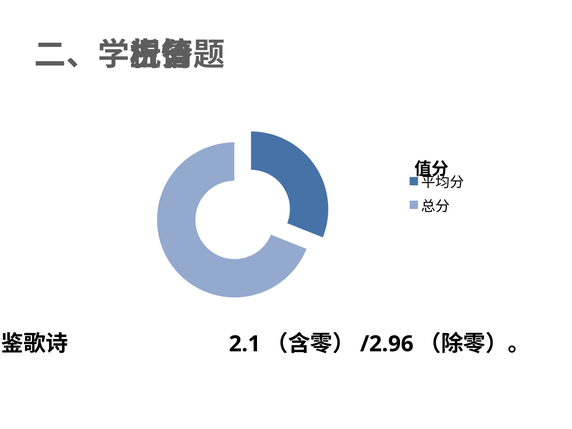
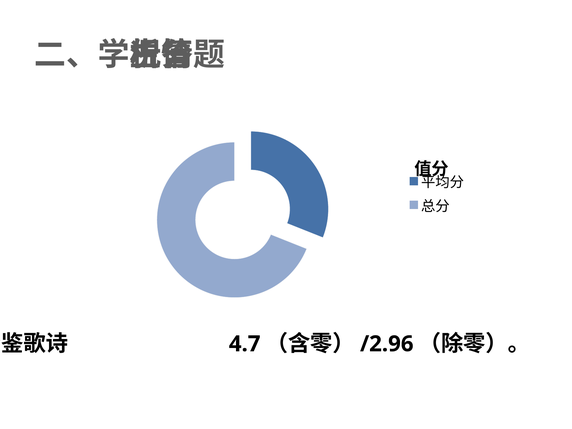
2.1: 2.1 -> 4.7 (245, 344)
